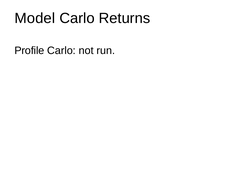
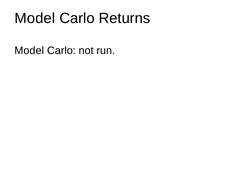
Profile: Profile -> Model (29, 51)
